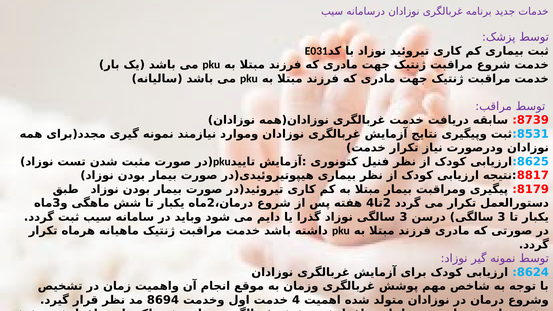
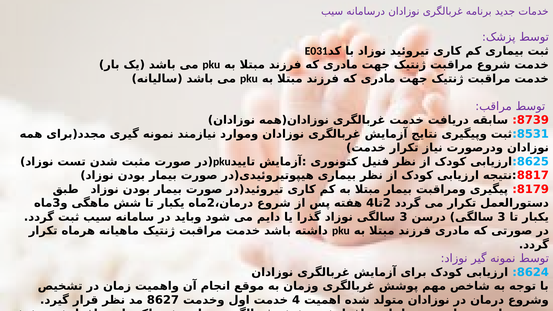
8694: 8694 -> 8627 (163, 300)
